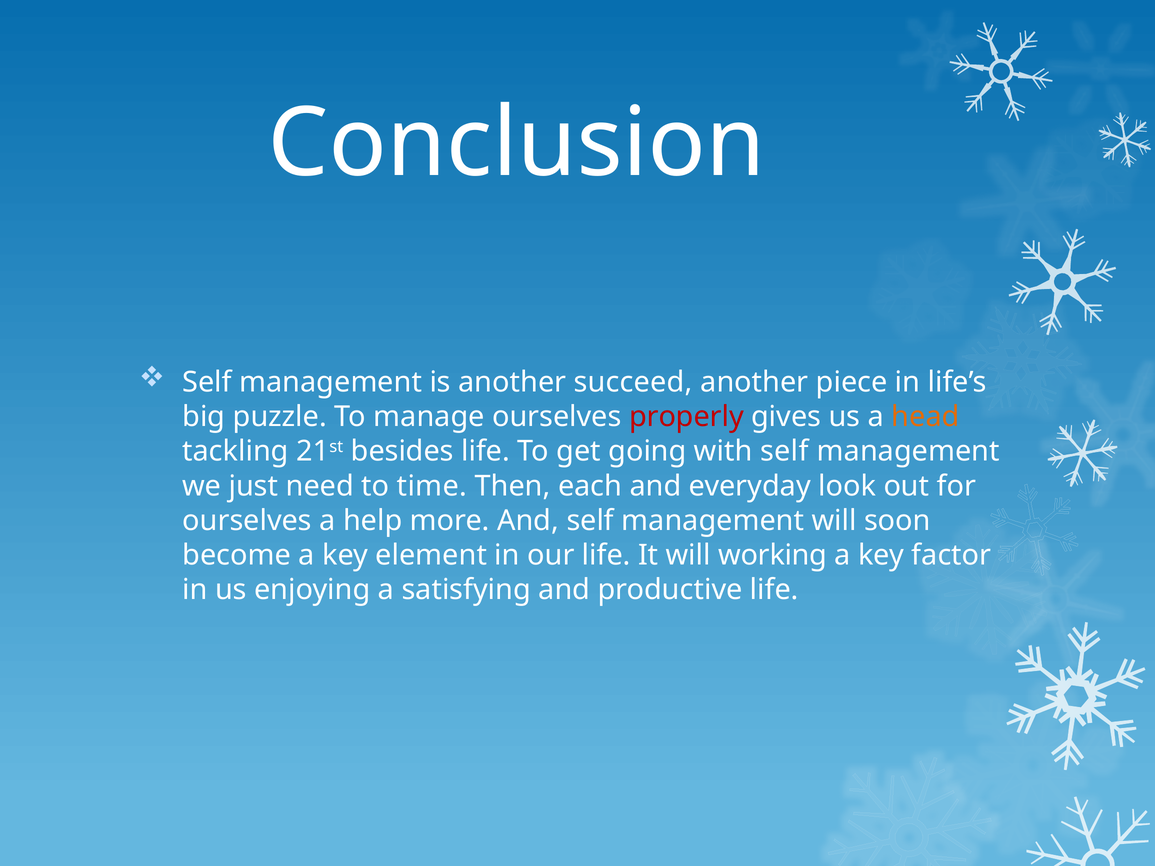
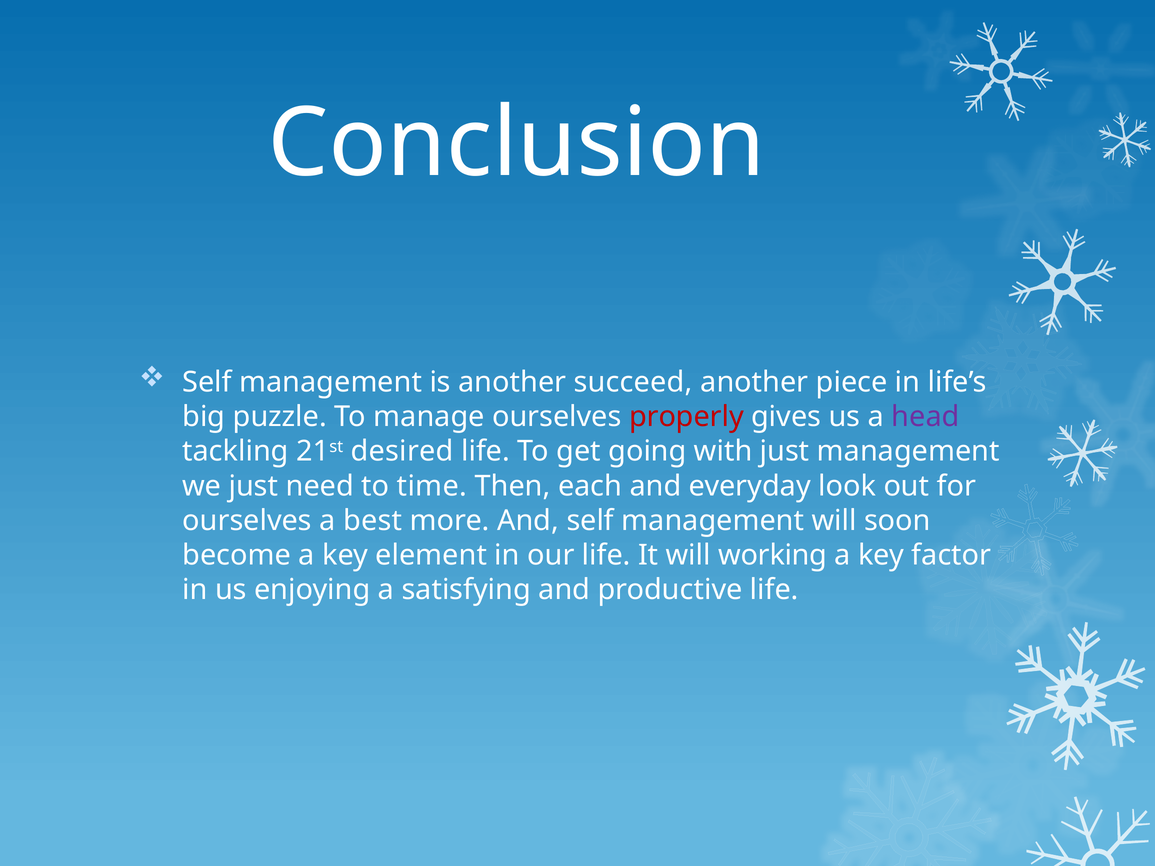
head colour: orange -> purple (925, 417)
besides: besides -> desired (402, 451)
with self: self -> just (785, 451)
help: help -> best (373, 521)
